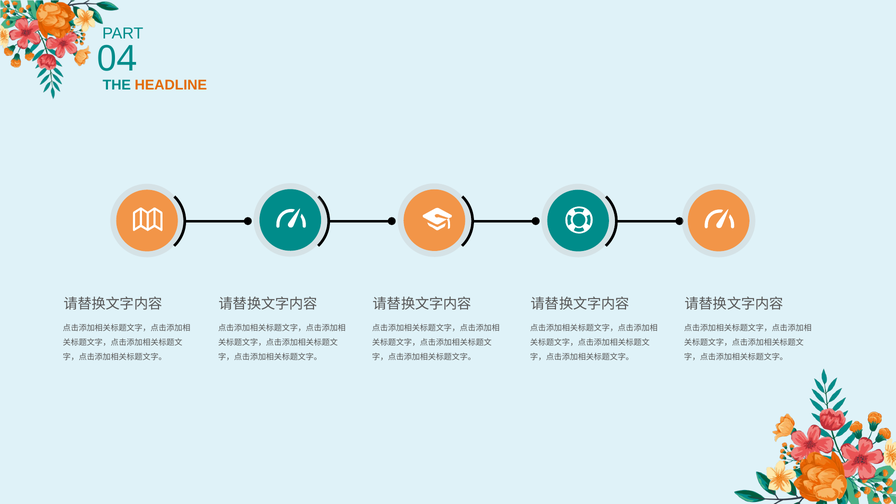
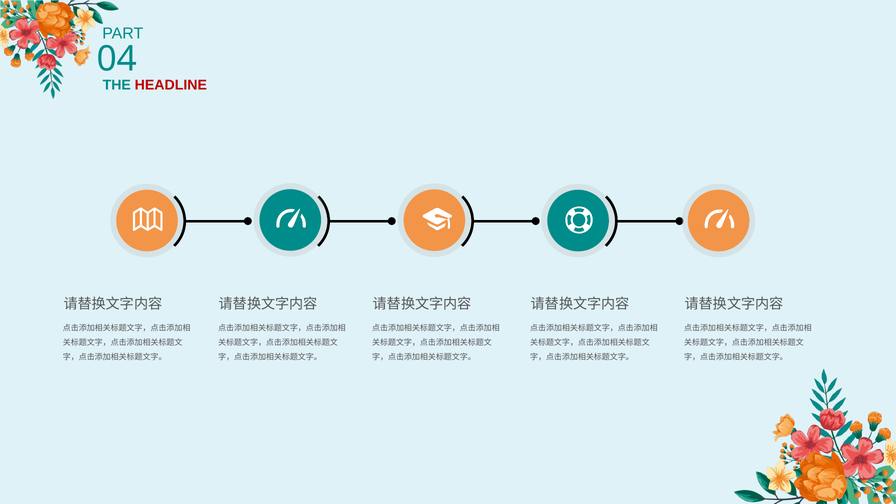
HEADLINE colour: orange -> red (171, 85)
